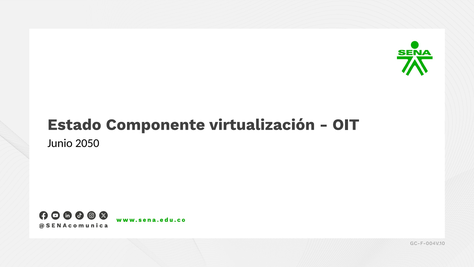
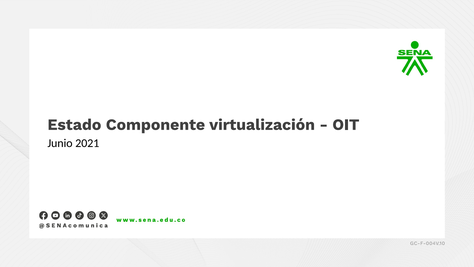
2050: 2050 -> 2021 (87, 143)
